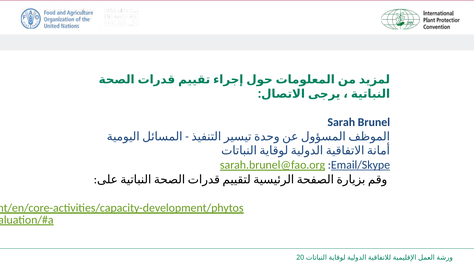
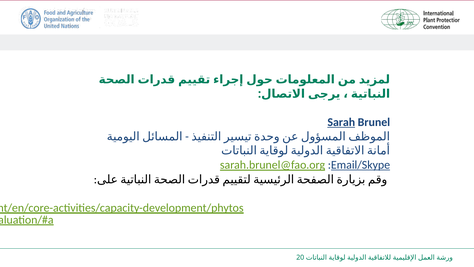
Sarah underline: none -> present (341, 122)
